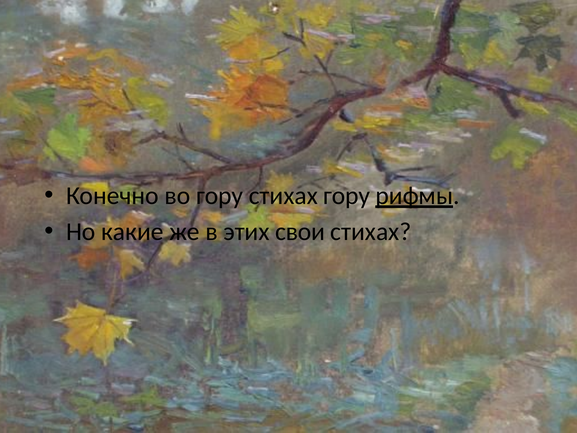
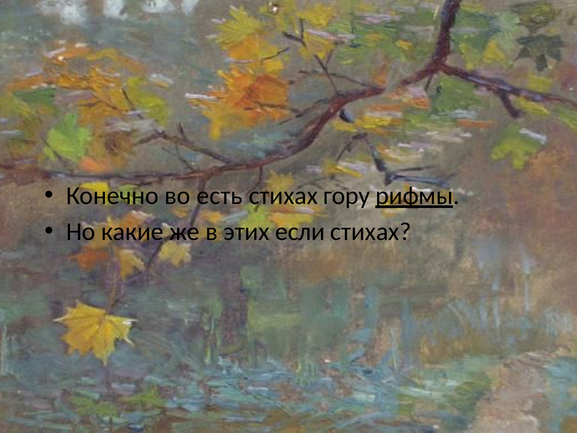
во гору: гору -> есть (219, 196)
свои: свои -> если (300, 231)
